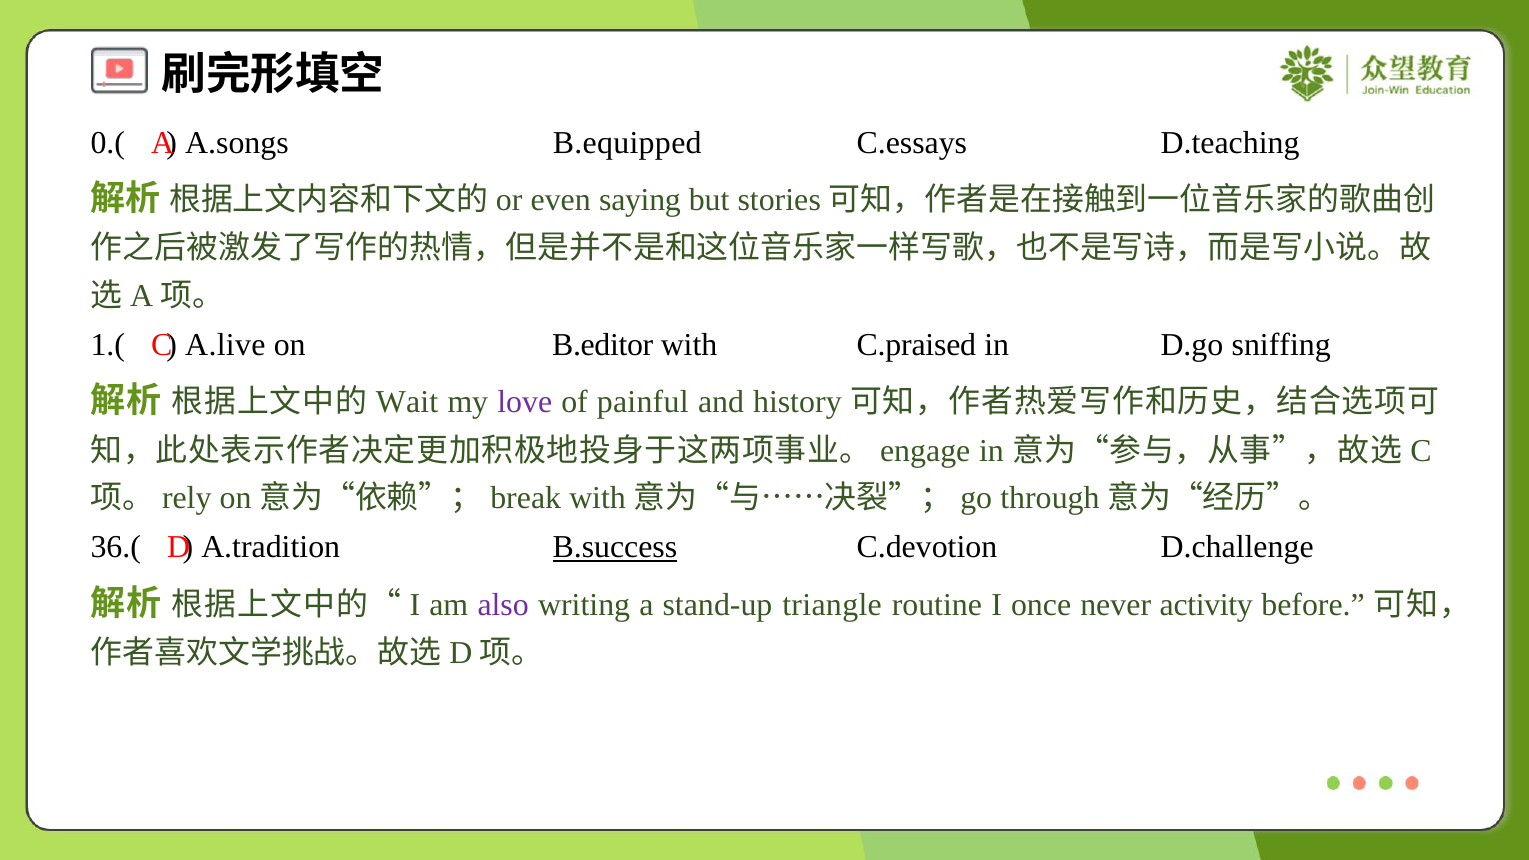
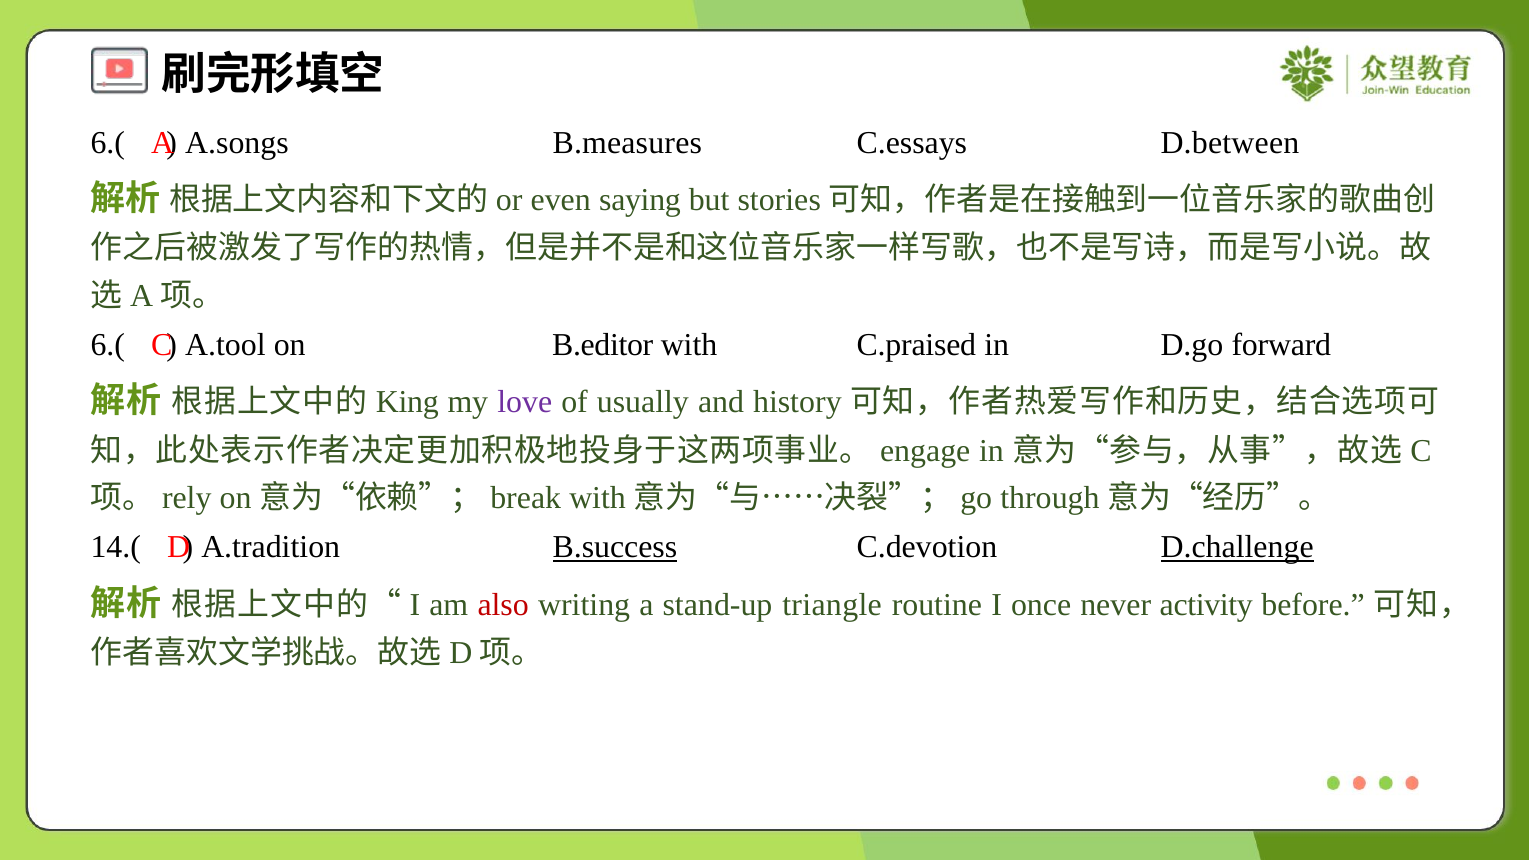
0.(: 0.( -> 6.( (108, 143)
B.equipped: B.equipped -> B.measures (627, 143)
D.teaching: D.teaching -> D.between (1230, 143)
1.(: 1.( -> 6.( (108, 345)
A.live: A.live -> A.tool (225, 345)
sniffing: sniffing -> forward (1281, 345)
Wait: Wait -> King (407, 402)
painful: painful -> usually (643, 402)
36.(: 36.( -> 14.( (116, 547)
D.challenge underline: none -> present (1237, 547)
also colour: purple -> red (503, 605)
